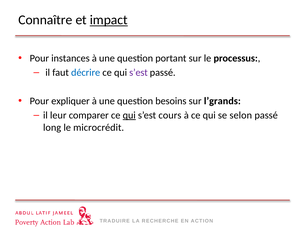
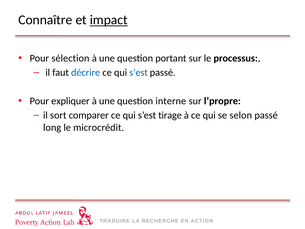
instances: instances -> sélection (70, 58)
s’est colour: purple -> blue (138, 72)
besoins: besoins -> interne (171, 101)
l’grands: l’grands -> l’propre (222, 101)
leur: leur -> sort (58, 115)
qui underline: present -> none (129, 115)
cours: cours -> tirage (170, 115)
